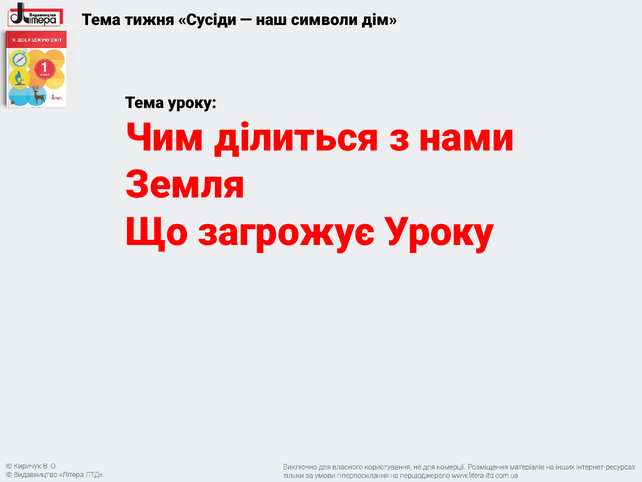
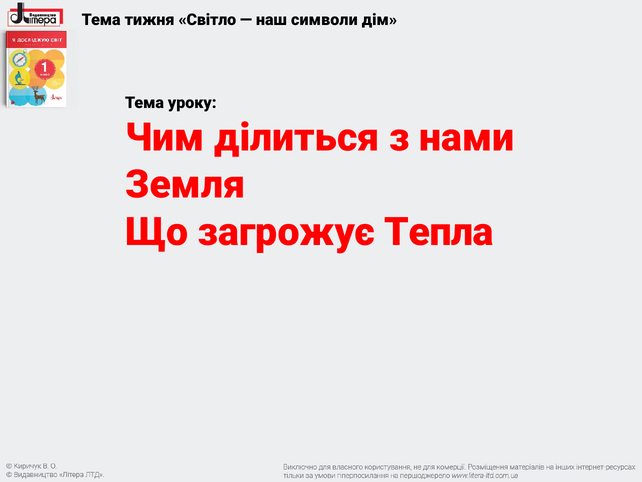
Сусіди: Сусіди -> Світло (207, 20)
загрожує Уроку: Уроку -> Тепла (439, 232)
